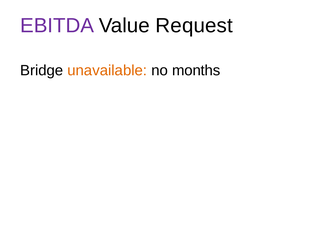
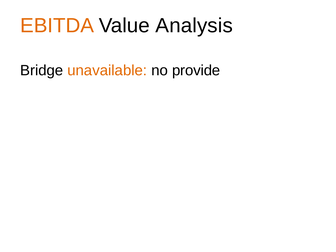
EBITDA colour: purple -> orange (57, 26)
Request: Request -> Analysis (194, 26)
months: months -> provide (196, 70)
